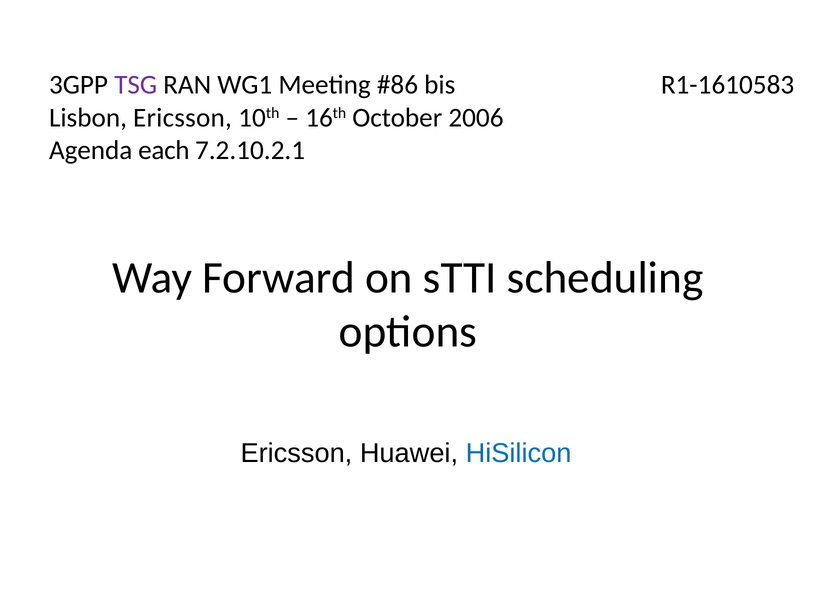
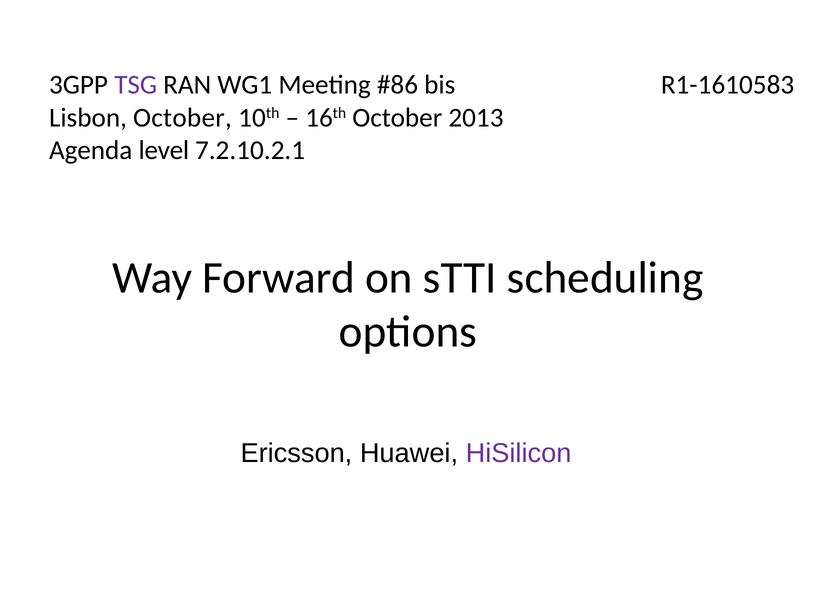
Lisbon Ericsson: Ericsson -> October (182, 118)
2006: 2006 -> 2013 (476, 118)
each: each -> level (164, 150)
HiSilicon colour: blue -> purple (519, 453)
